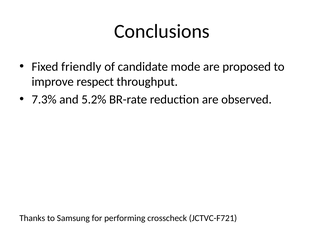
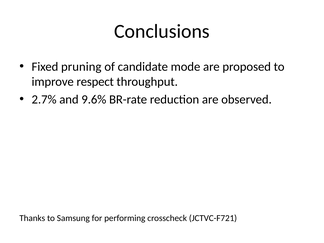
friendly: friendly -> pruning (81, 67)
7.3%: 7.3% -> 2.7% (44, 99)
5.2%: 5.2% -> 9.6% (94, 99)
